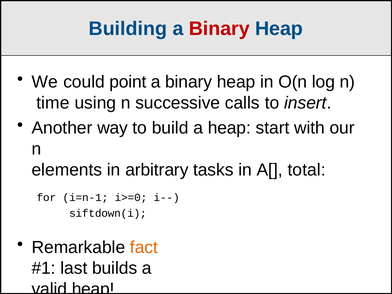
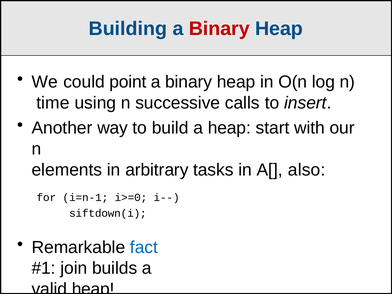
total: total -> also (307, 170)
fact colour: orange -> blue (144, 247)
last: last -> join (74, 268)
